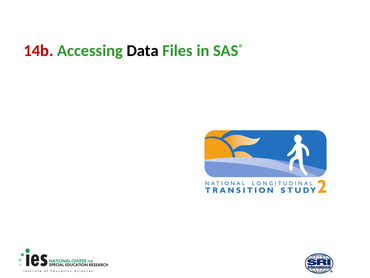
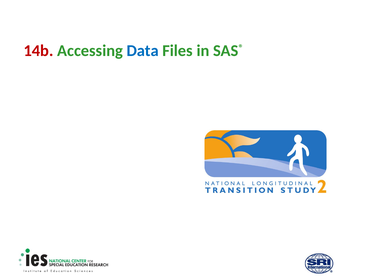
Data colour: black -> blue (143, 51)
